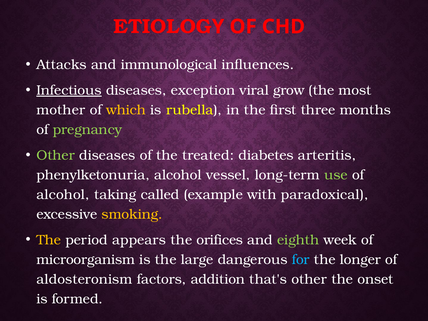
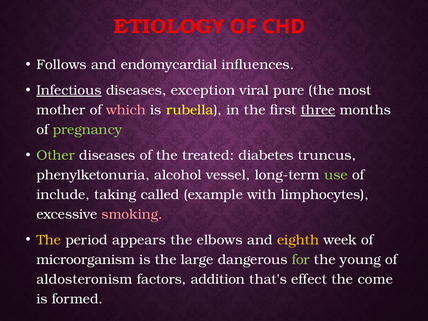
Attacks: Attacks -> Follows (61, 65)
immunological: immunological -> endomycardial (169, 65)
grow: grow -> pure (289, 90)
which colour: yellow -> pink (126, 110)
three underline: none -> present (318, 110)
arteritis: arteritis -> truncus (327, 155)
alcohol: alcohol -> include (63, 195)
paradoxical: paradoxical -> limphocytes (325, 195)
smoking colour: yellow -> pink (132, 214)
orifices: orifices -> elbows (220, 240)
eighth colour: light green -> yellow (298, 240)
for colour: light blue -> light green (301, 260)
longer: longer -> young (360, 260)
that's other: other -> effect (309, 279)
onset: onset -> come (375, 279)
